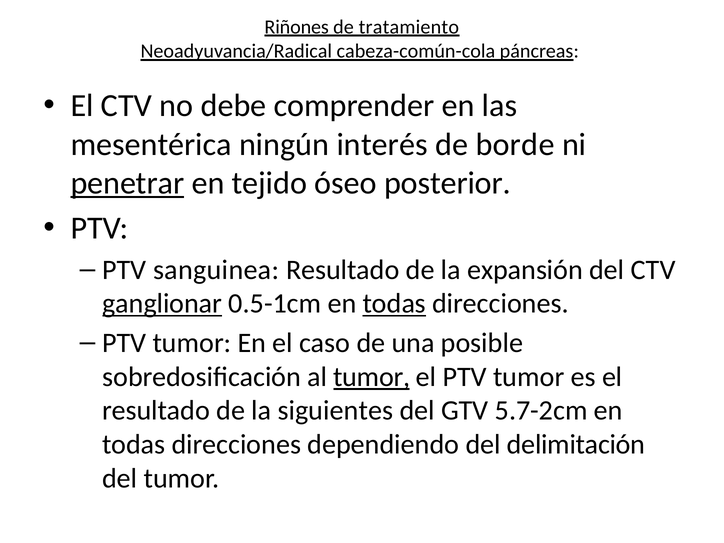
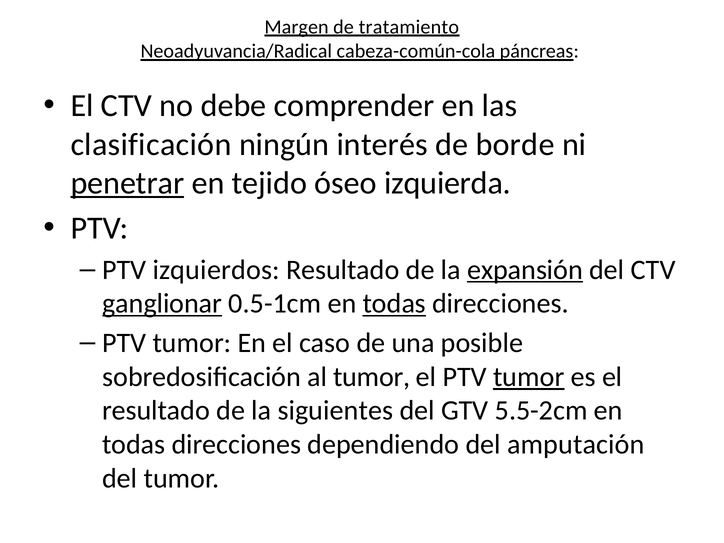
Riñones: Riñones -> Margen (297, 27)
mesentérica: mesentérica -> clasificación (151, 144)
posterior: posterior -> izquierda (447, 183)
sanguinea: sanguinea -> izquierdos (216, 270)
expansión underline: none -> present (525, 270)
tumor underline: present -> none (372, 377)
tumor underline: none -> present (529, 377)
5.7-2cm: 5.7-2cm -> 5.5-2cm (541, 411)
delimitación: delimitación -> amputación (576, 444)
